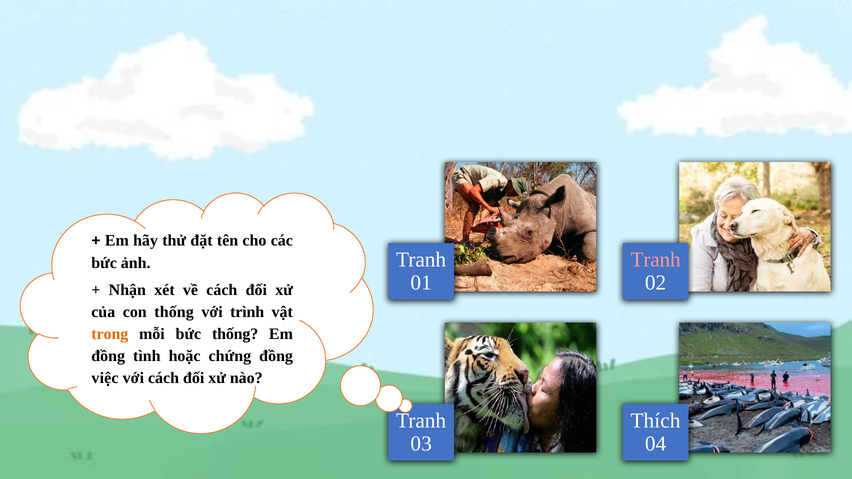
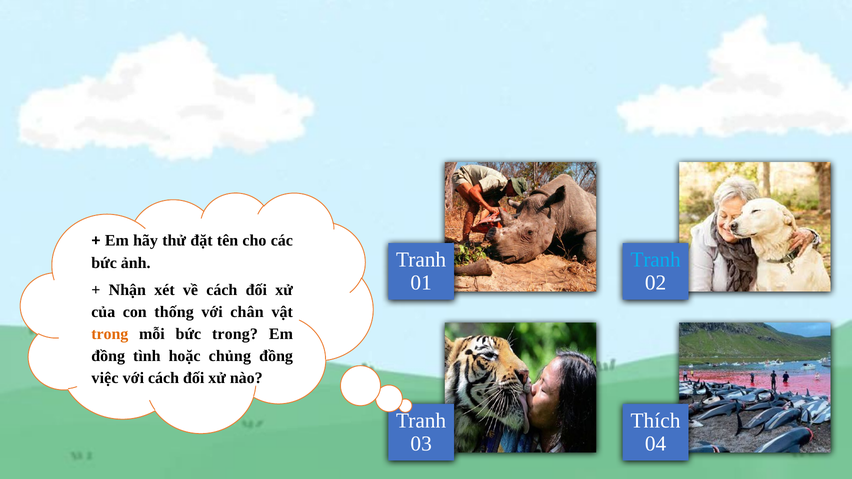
Tranh colour: pink -> light blue (656, 260)
trình: trình -> chân (247, 312)
bức thống: thống -> trong (235, 334)
chứng: chứng -> chủng (230, 356)
